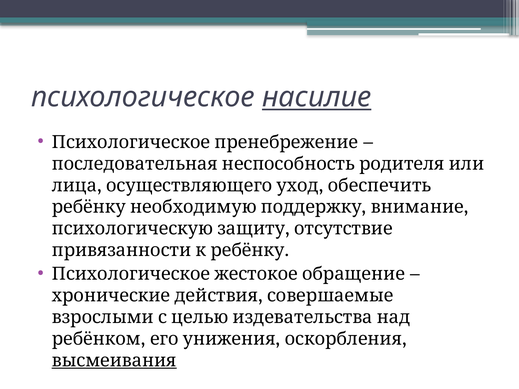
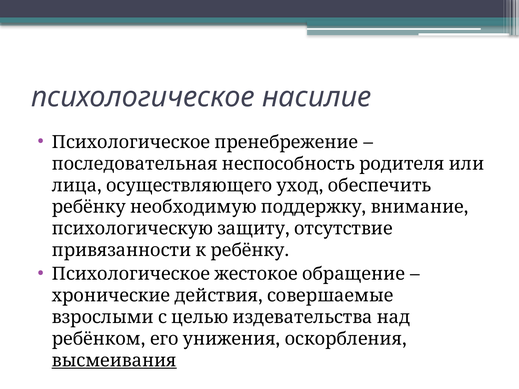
насилие underline: present -> none (317, 97)
